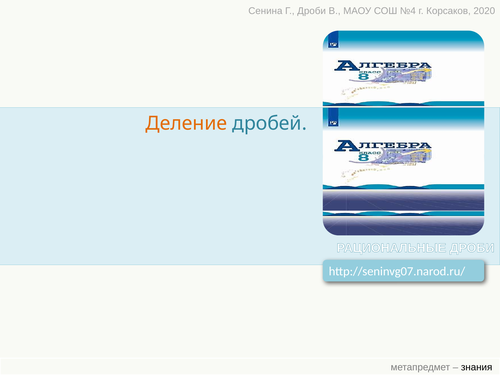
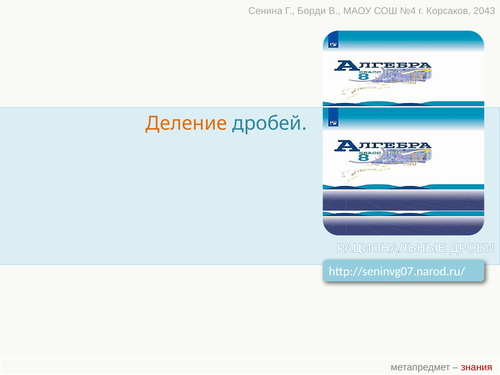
Г Дроби: Дроби -> Борди (312, 11)
2020: 2020 -> 2043 (484, 11)
знания colour: black -> red (477, 367)
